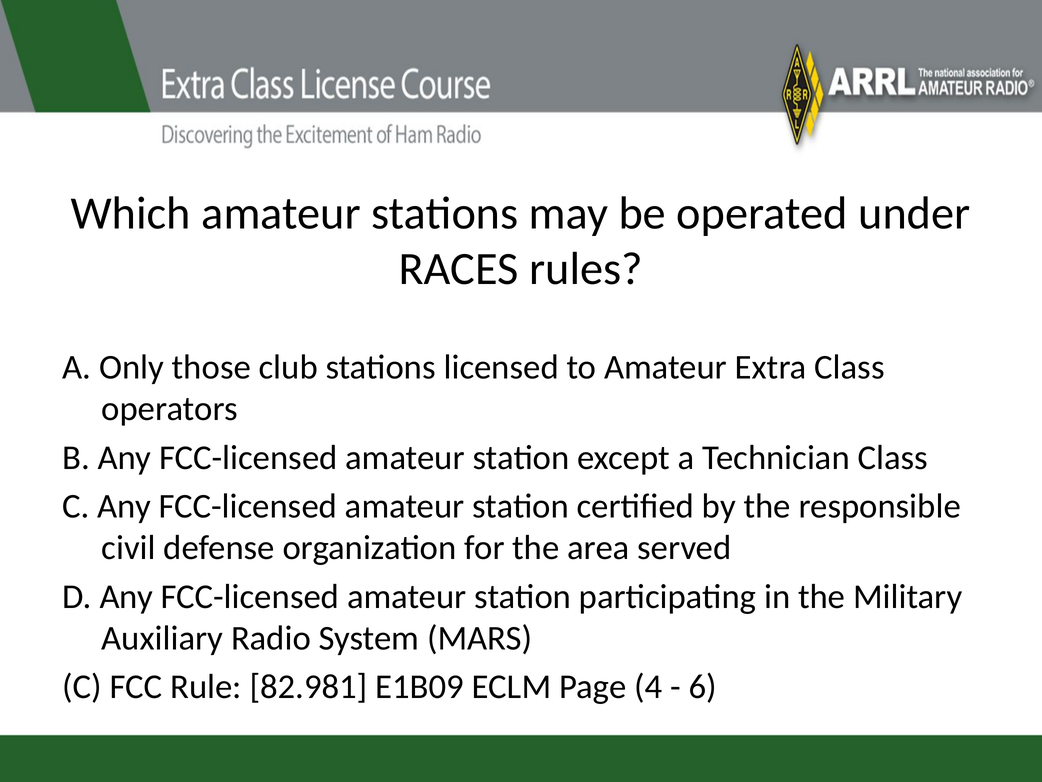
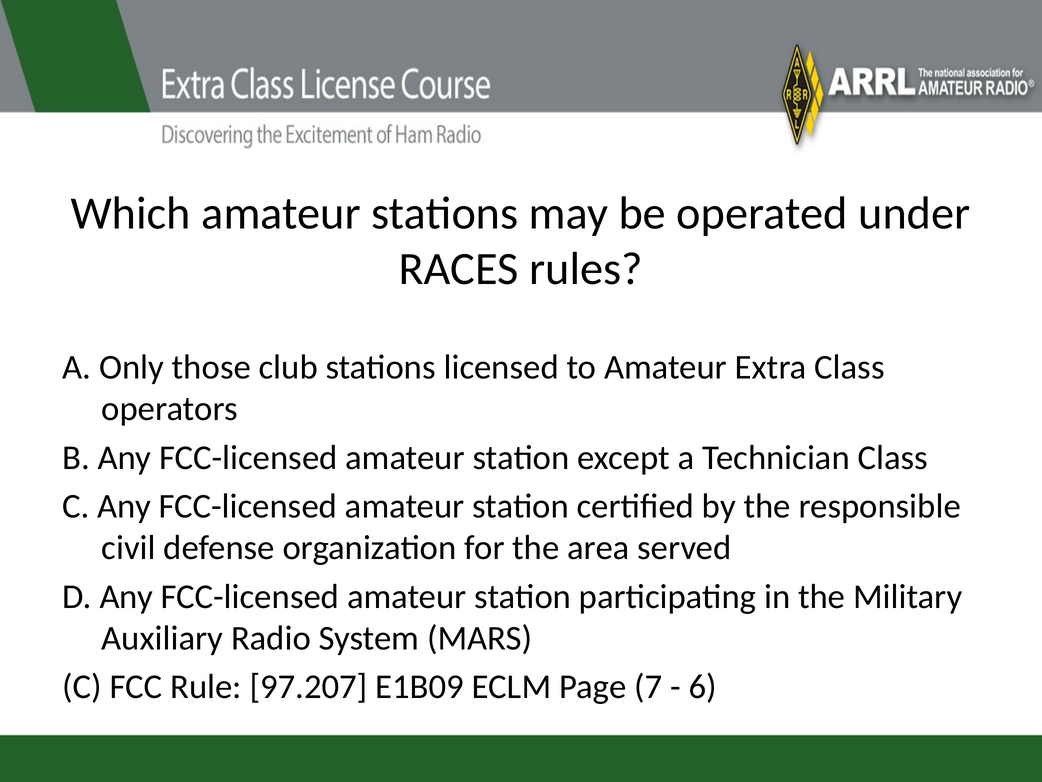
82.981: 82.981 -> 97.207 (309, 687)
4: 4 -> 7 (648, 687)
